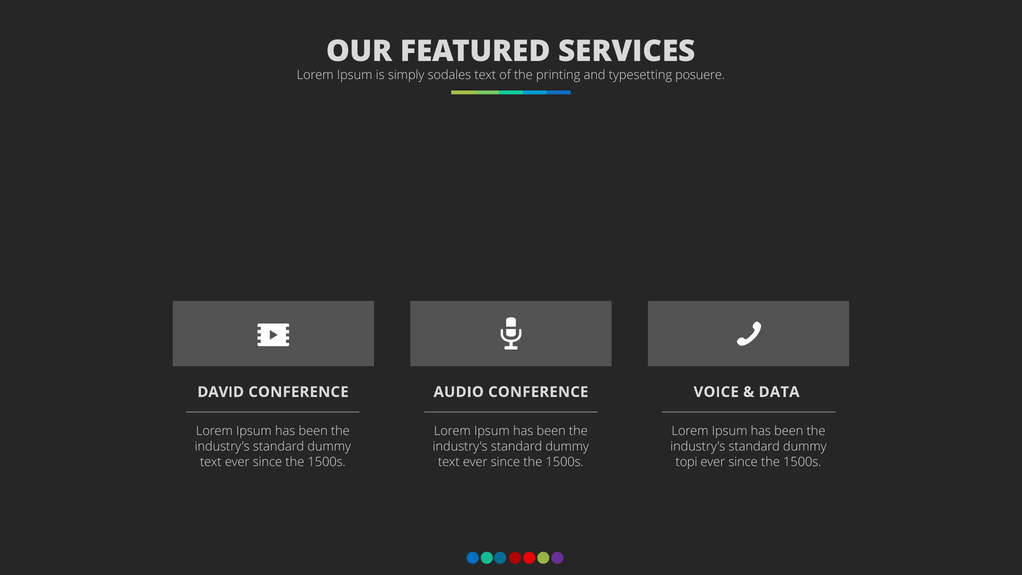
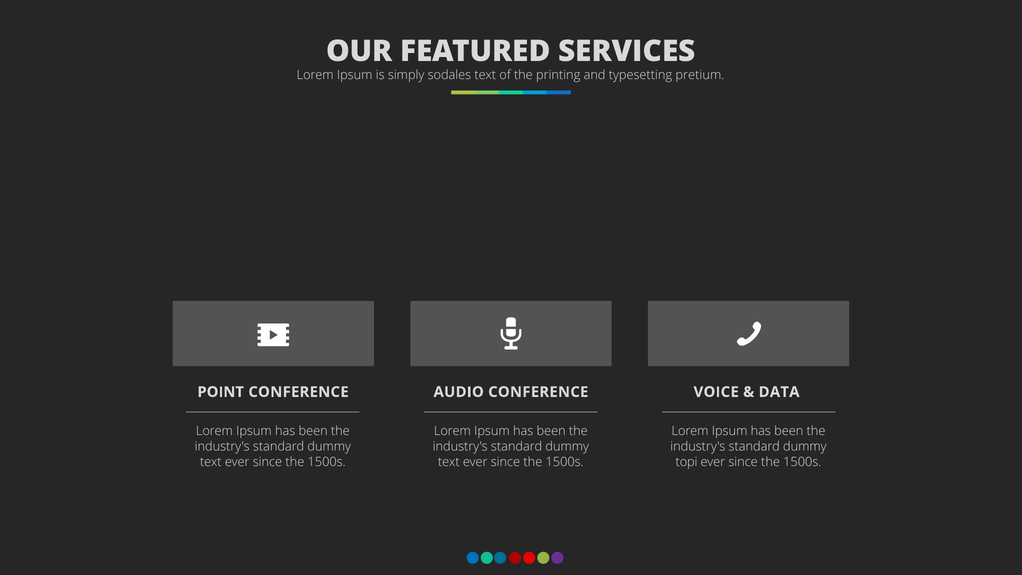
posuere: posuere -> pretium (700, 75)
DAVID: DAVID -> POINT (221, 392)
